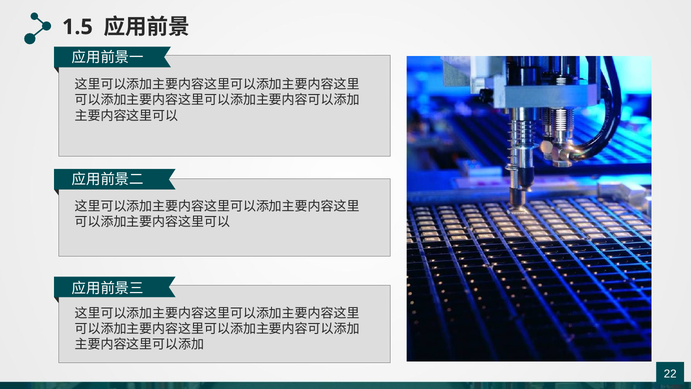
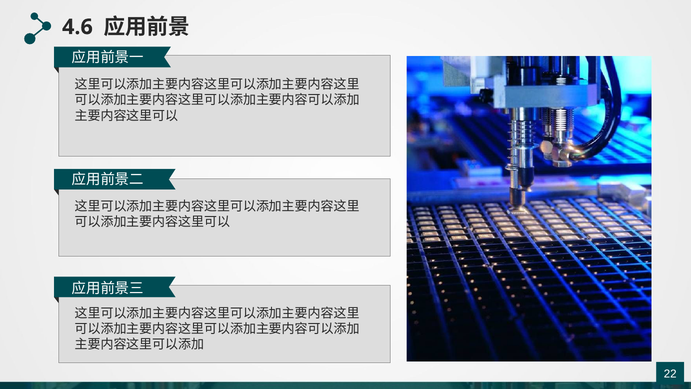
1.5: 1.5 -> 4.6 (77, 27)
